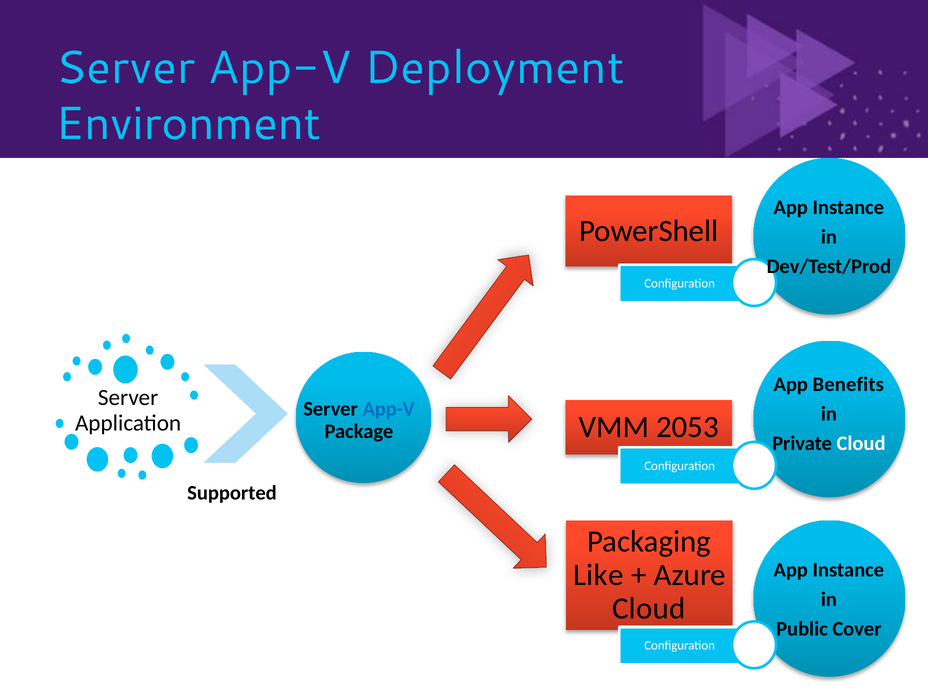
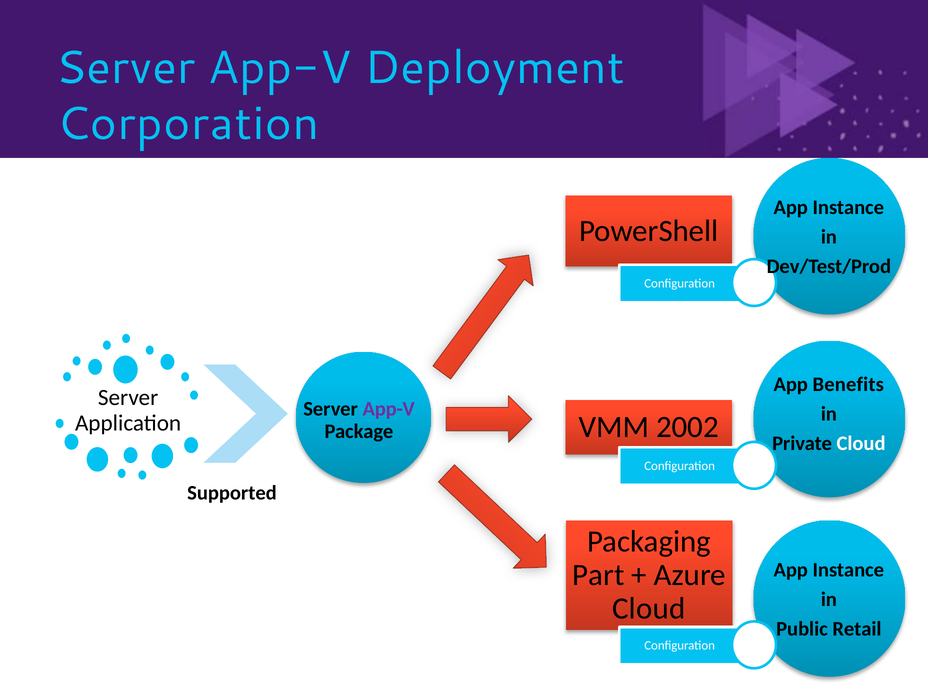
Environment: Environment -> Corporation (188, 124)
App-V colour: blue -> purple (389, 409)
2053: 2053 -> 2002 (687, 427)
Like: Like -> Part (598, 575)
Cover: Cover -> Retail (857, 629)
